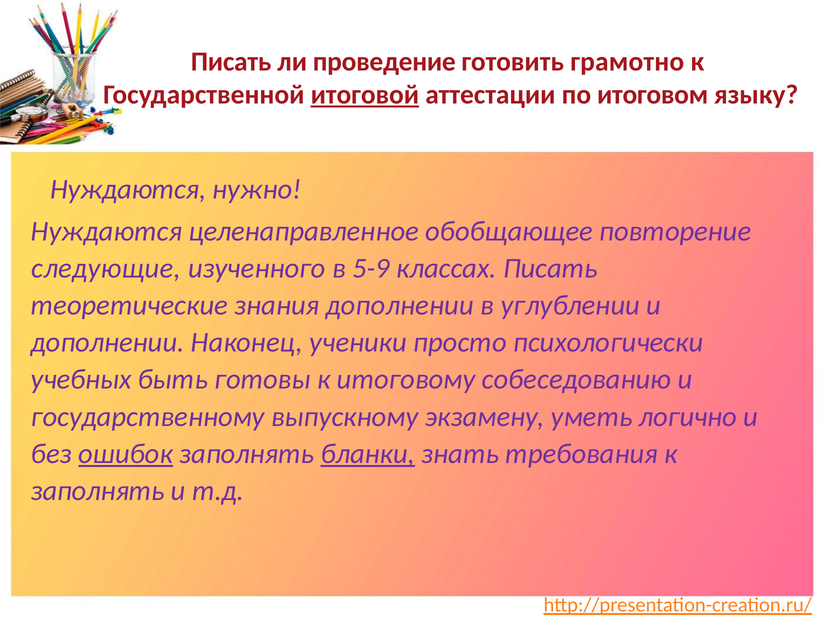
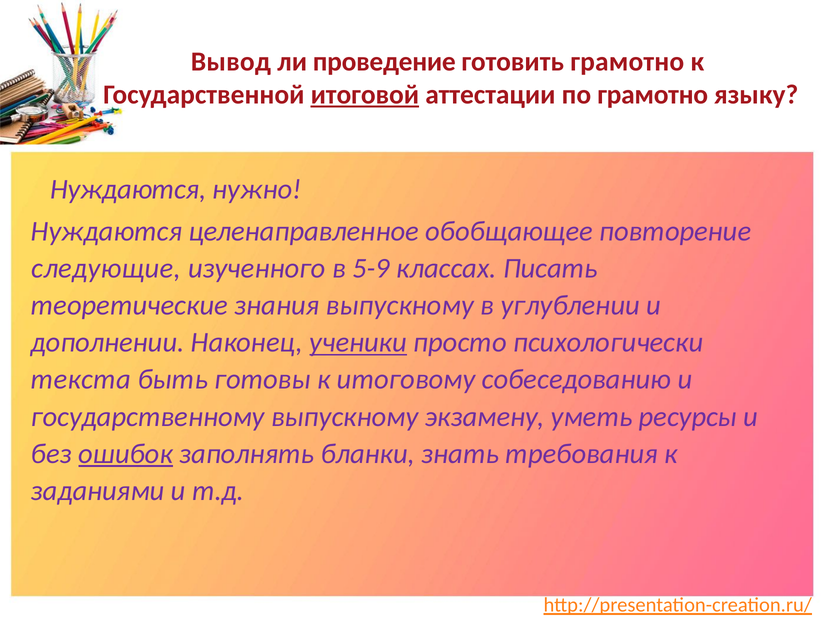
Писать: Писать -> Вывод (231, 62)
по итоговом: итоговом -> грамотно (653, 95)
знания дополнении: дополнении -> выпускному (400, 305)
ученики underline: none -> present (358, 343)
учебных: учебных -> текста (81, 380)
логично: логично -> ресурсы (688, 417)
бланки underline: present -> none (368, 454)
заполнять: заполнять -> заданиями (98, 491)
